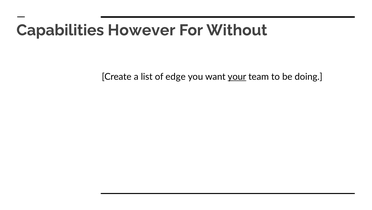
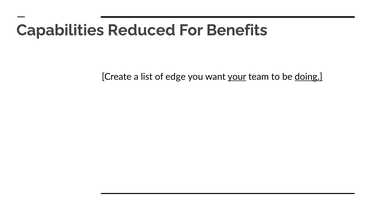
However: However -> Reduced (142, 30)
Without: Without -> Benefits (237, 30)
doing underline: none -> present (309, 77)
